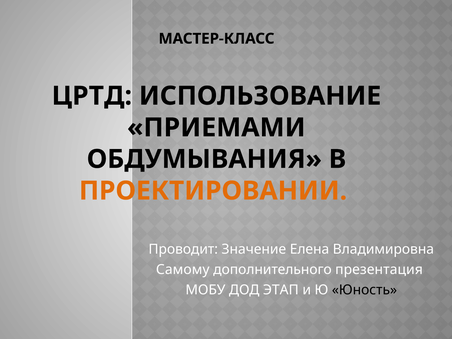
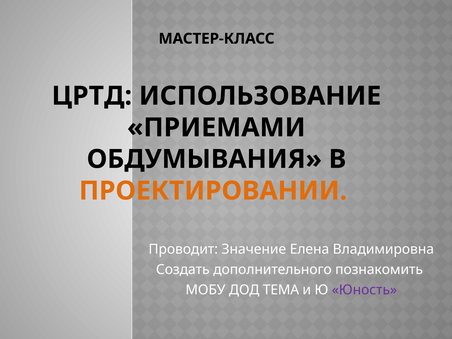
Самому: Самому -> Создать (183, 270)
презентация: презентация -> познакомить (379, 270)
ЭТАП: ЭТАП -> ТЕМА (281, 290)
Юность colour: black -> purple (364, 290)
